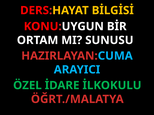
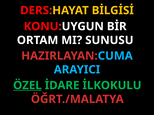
ÖZEL underline: none -> present (27, 86)
